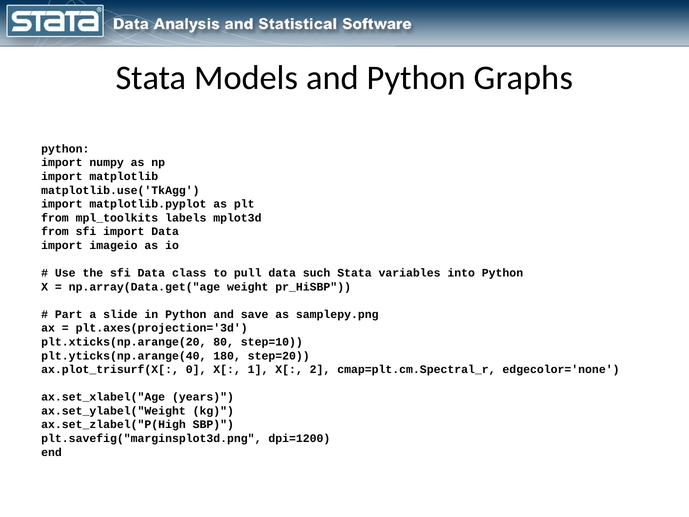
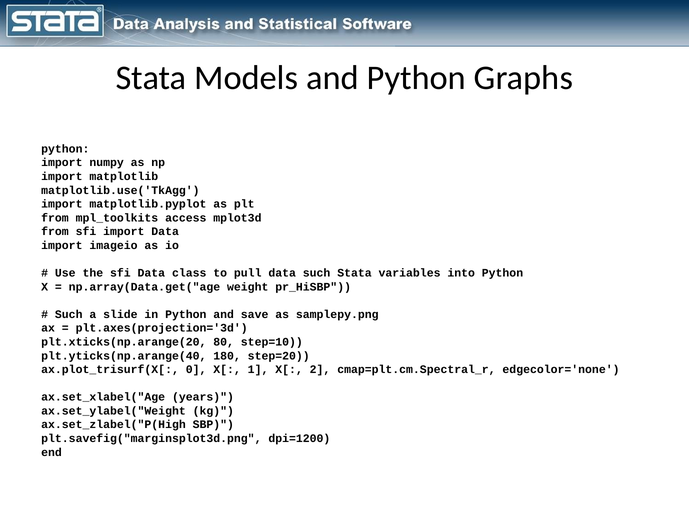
labels: labels -> access (186, 218)
Part: Part -> Such (69, 314)
